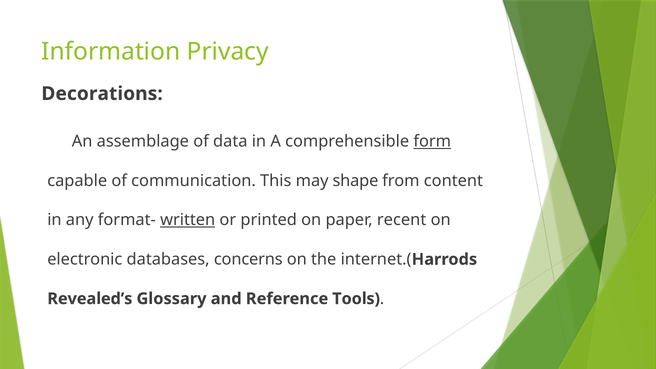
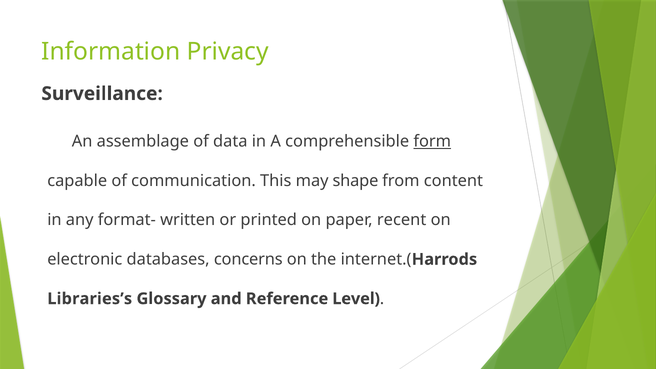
Decorations: Decorations -> Surveillance (102, 94)
written underline: present -> none (188, 220)
Revealed’s: Revealed’s -> Libraries’s (90, 299)
Tools: Tools -> Level (356, 299)
